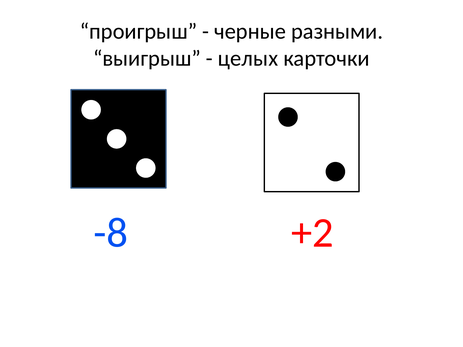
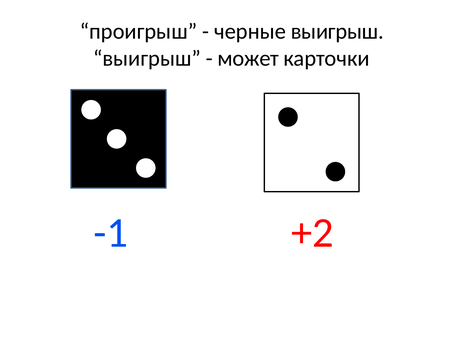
черные разными: разными -> выигрыш (337, 31)
целых: целых -> может (248, 58)
-8: -8 -> -1 (111, 233)
